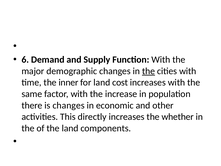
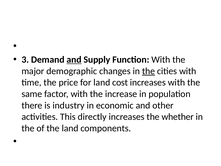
6: 6 -> 3 (25, 60)
and underline: none -> present (74, 60)
inner: inner -> price (68, 82)
is changes: changes -> industry (69, 105)
